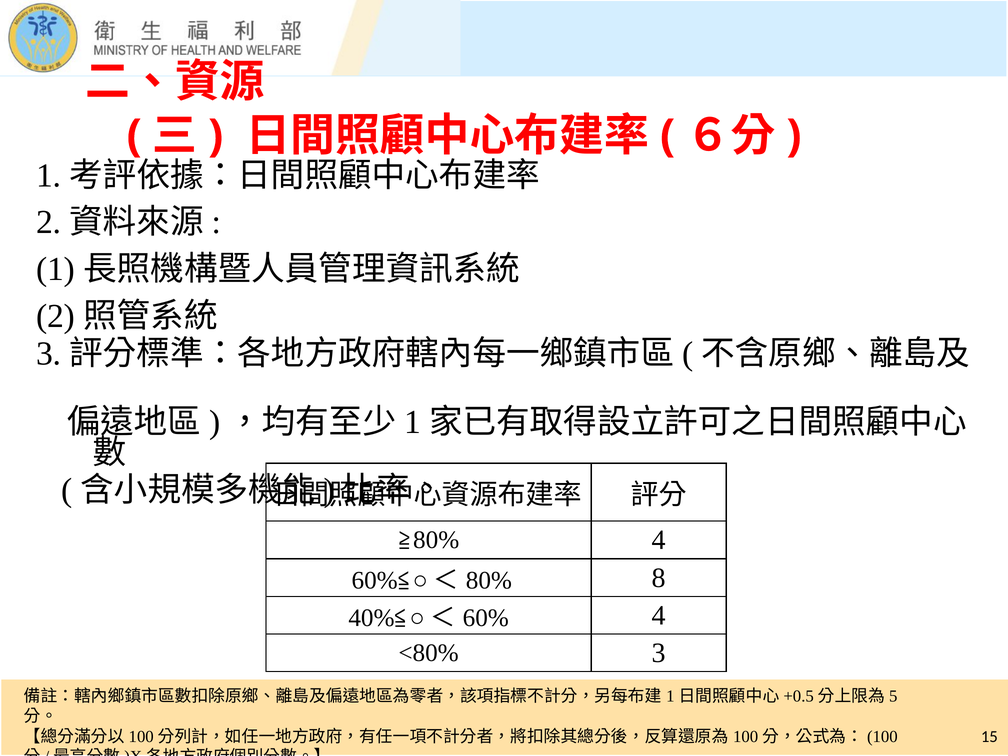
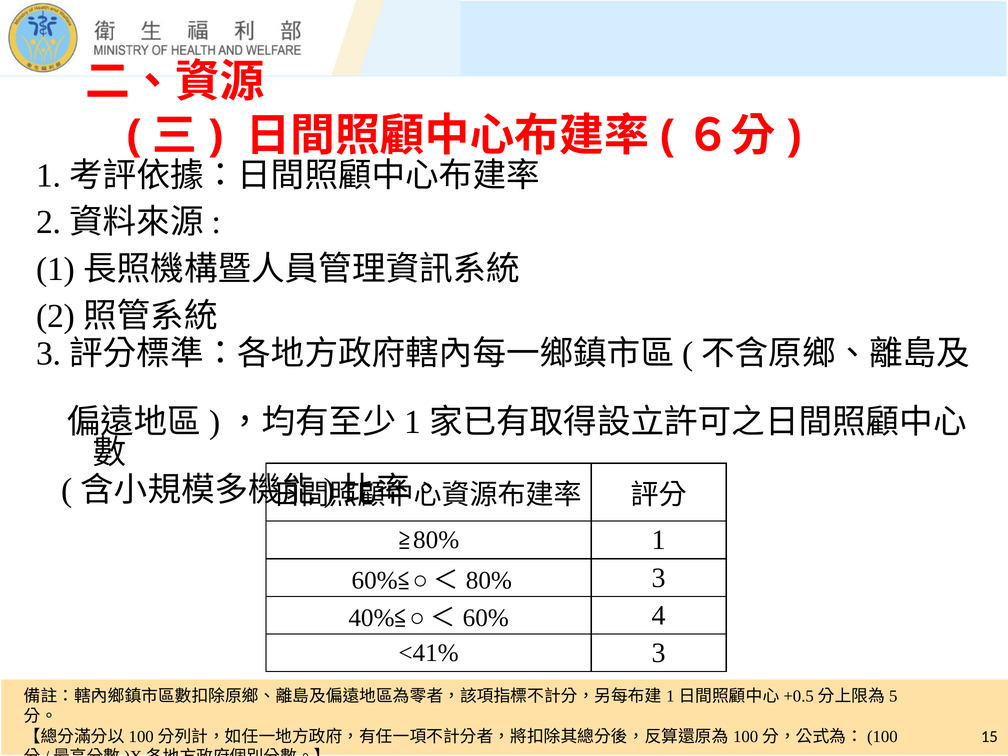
≧80% 4: 4 -> 1 (659, 540)
8: 8 -> 3 (659, 578)
<80%: <80% -> <41% (429, 653)
